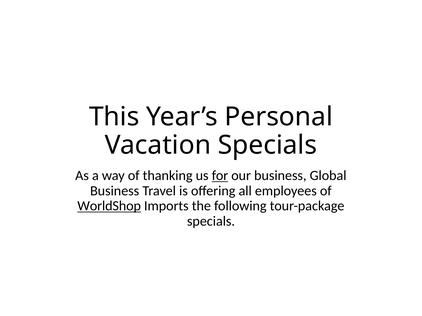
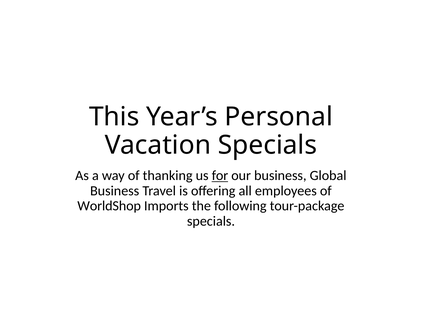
WorldShop underline: present -> none (109, 206)
